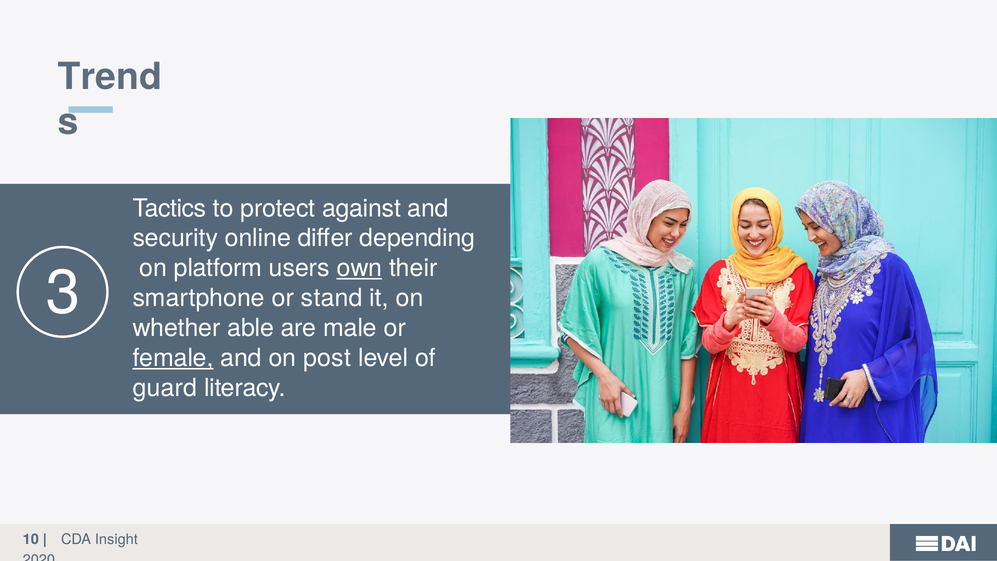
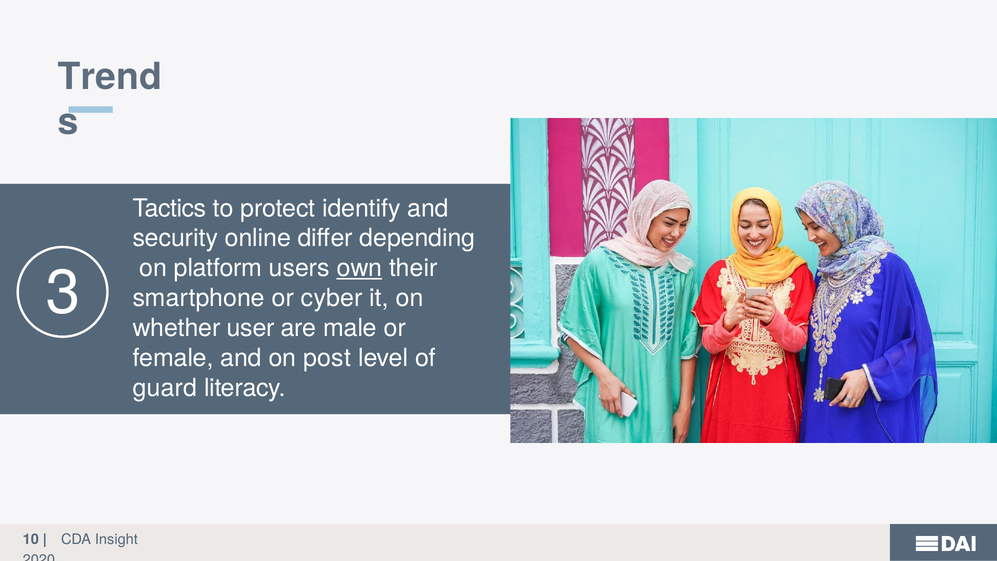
against: against -> identify (361, 208)
stand: stand -> cyber (332, 298)
able: able -> user (251, 328)
female underline: present -> none (173, 358)
